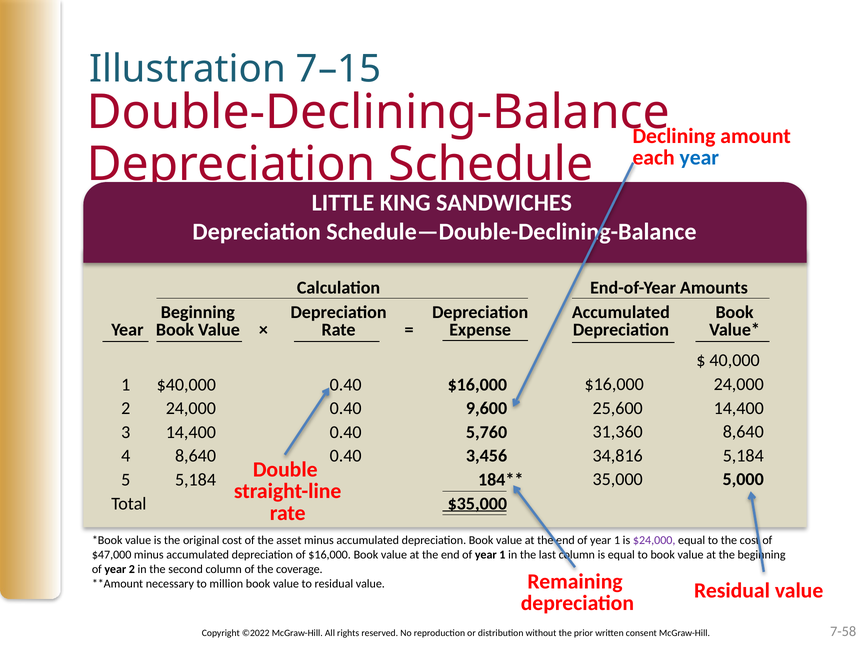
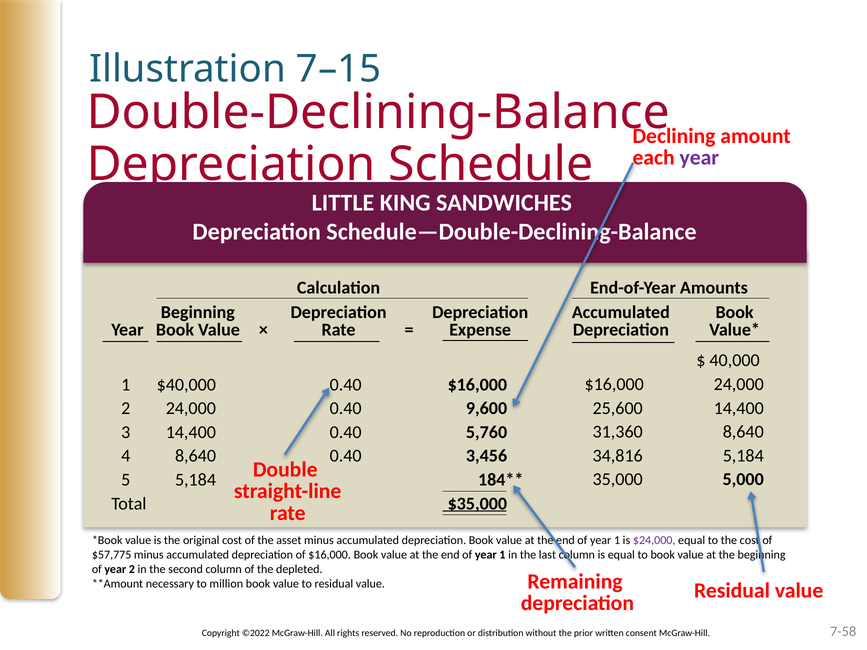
year colour: blue -> purple (699, 158)
$47,000: $47,000 -> $57,775 (112, 555)
coverage: coverage -> depleted (299, 570)
